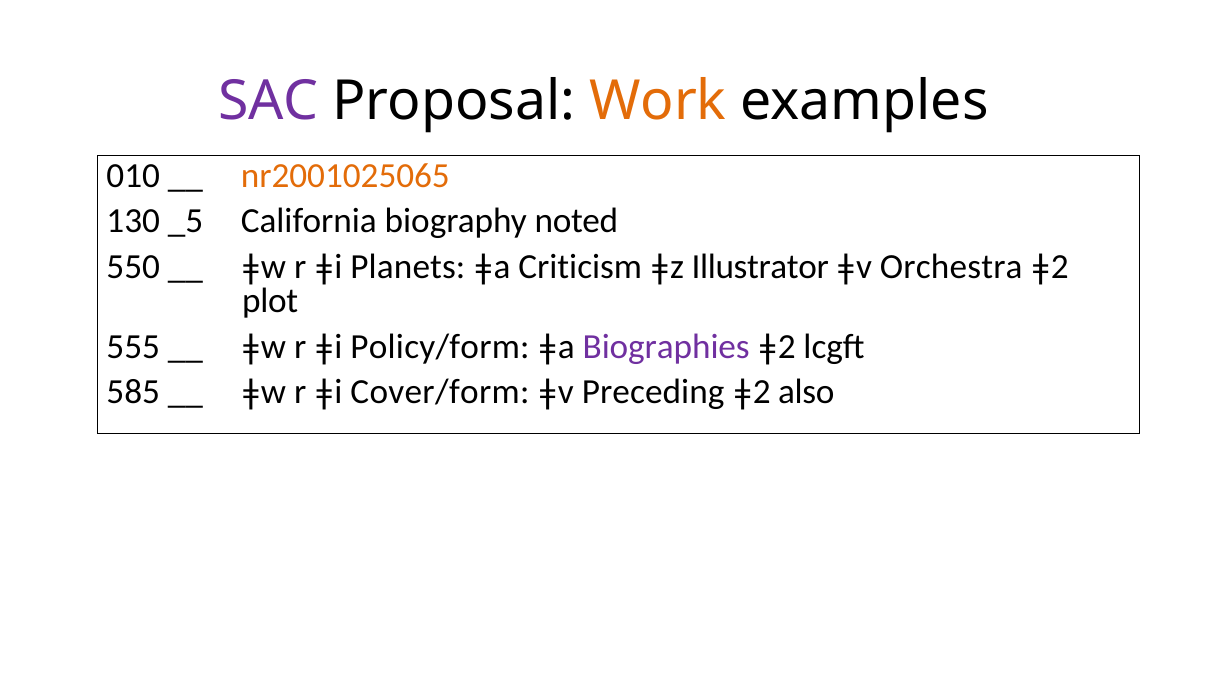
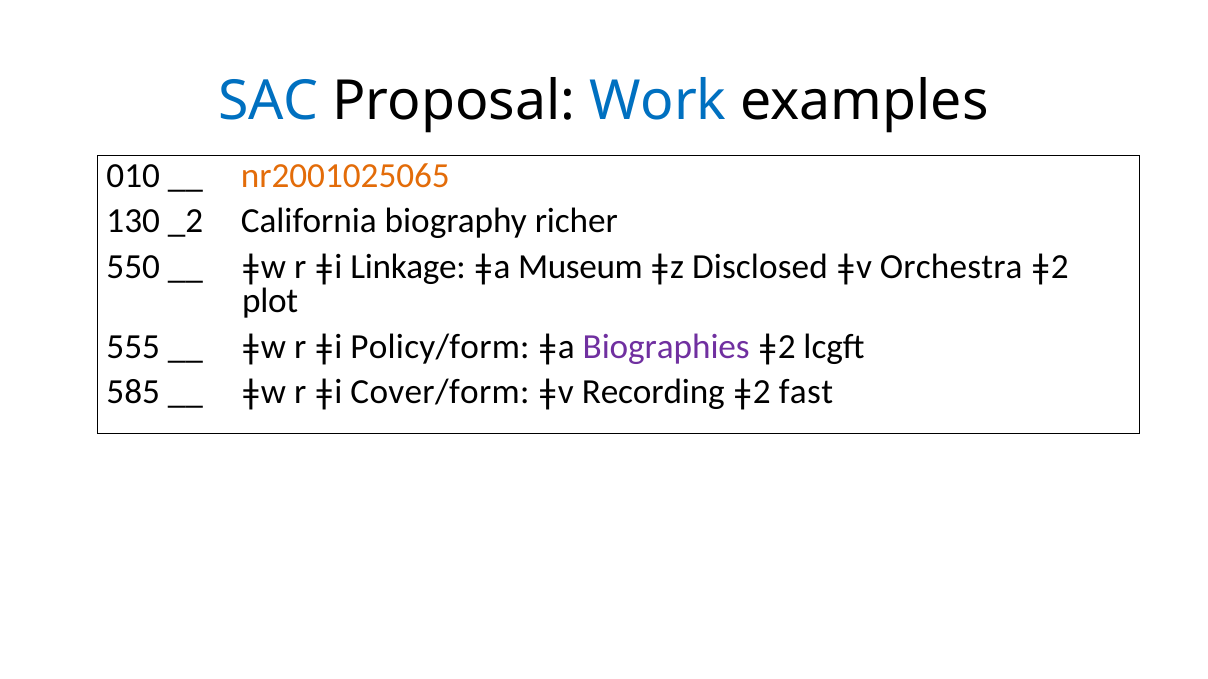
SAC colour: purple -> blue (268, 101)
Work colour: orange -> blue (658, 101)
_5: _5 -> _2 (185, 221)
noted: noted -> richer (576, 221)
Planets: Planets -> Linkage (408, 267)
Criticism: Criticism -> Museum (580, 267)
Illustrator: Illustrator -> Disclosed (760, 267)
Preceding: Preceding -> Recording (653, 392)
also: also -> fast (806, 392)
